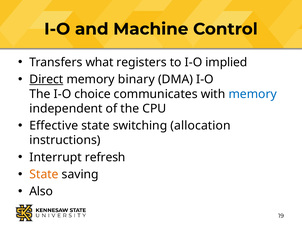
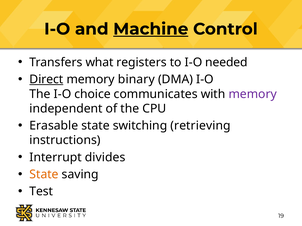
Machine underline: none -> present (151, 29)
implied: implied -> needed (226, 63)
memory colour: blue -> purple (253, 94)
Effective: Effective -> Erasable (54, 126)
allocation: allocation -> retrieving (201, 126)
refresh: refresh -> divides (105, 158)
Also: Also -> Test (41, 192)
